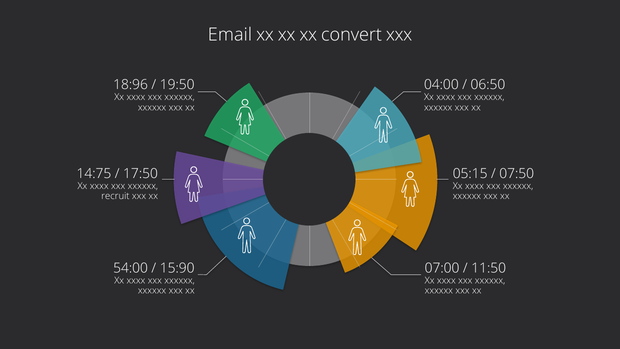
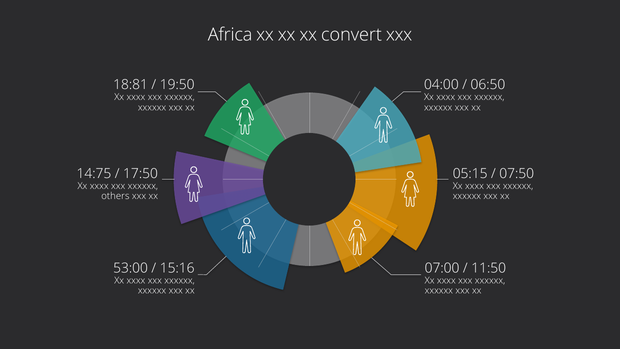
Email: Email -> Africa (230, 35)
18:96: 18:96 -> 18:81 (131, 85)
recruit: recruit -> others (115, 196)
54:00: 54:00 -> 53:00 (131, 268)
15:90: 15:90 -> 15:16 (177, 268)
